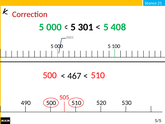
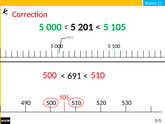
301: 301 -> 201 (86, 27)
408: 408 -> 105 (118, 27)
467: 467 -> 691 (74, 76)
